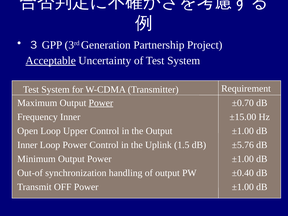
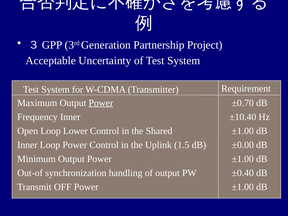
Acceptable underline: present -> none (51, 61)
±15.00: ±15.00 -> ±10.40 (243, 117)
Upper: Upper -> Lower (75, 131)
the Output: Output -> Shared (159, 131)
±5.76: ±5.76 -> ±0.00 (243, 145)
